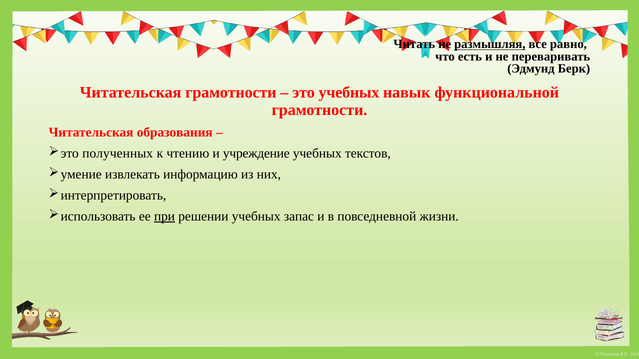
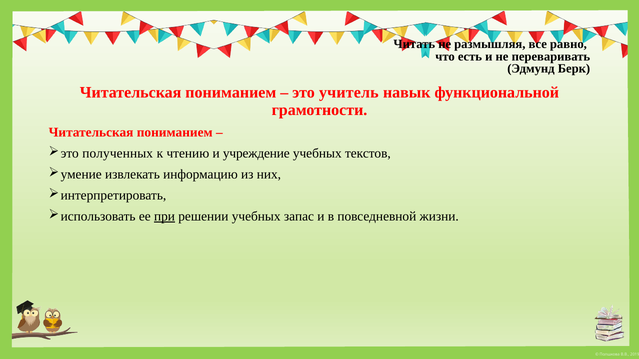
размышляя underline: present -> none (490, 44)
грамотности: грамотности -> пониманием (231, 93)
это учебных: учебных -> учитель (349, 93)
образования: образования -> пониманием (175, 132)
